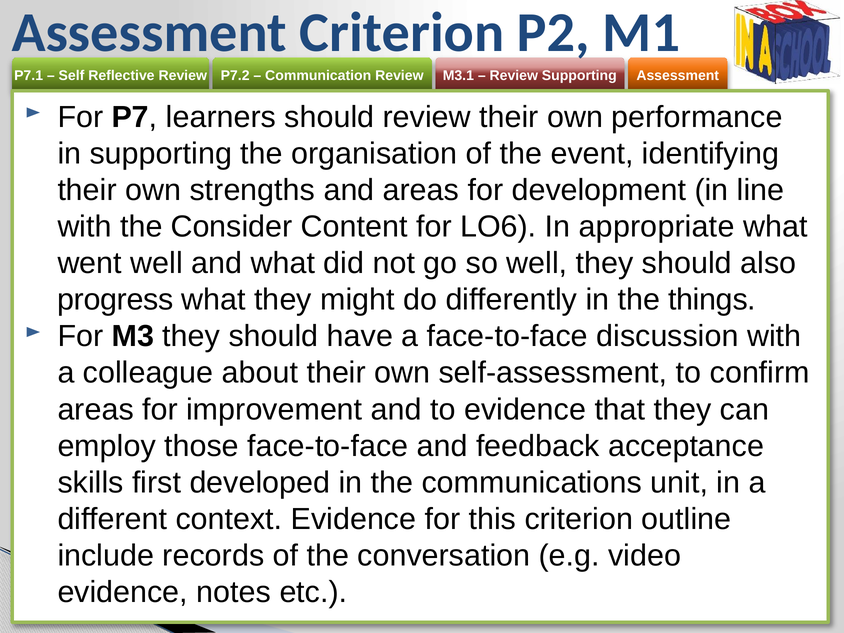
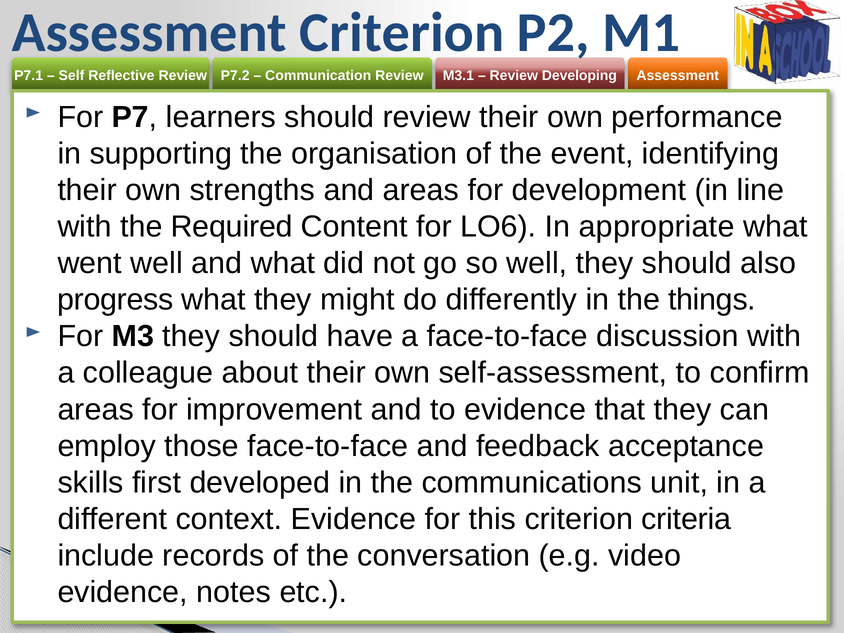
Review Supporting: Supporting -> Developing (579, 76)
Consider: Consider -> Required (232, 227)
outline: outline -> criteria (686, 519)
